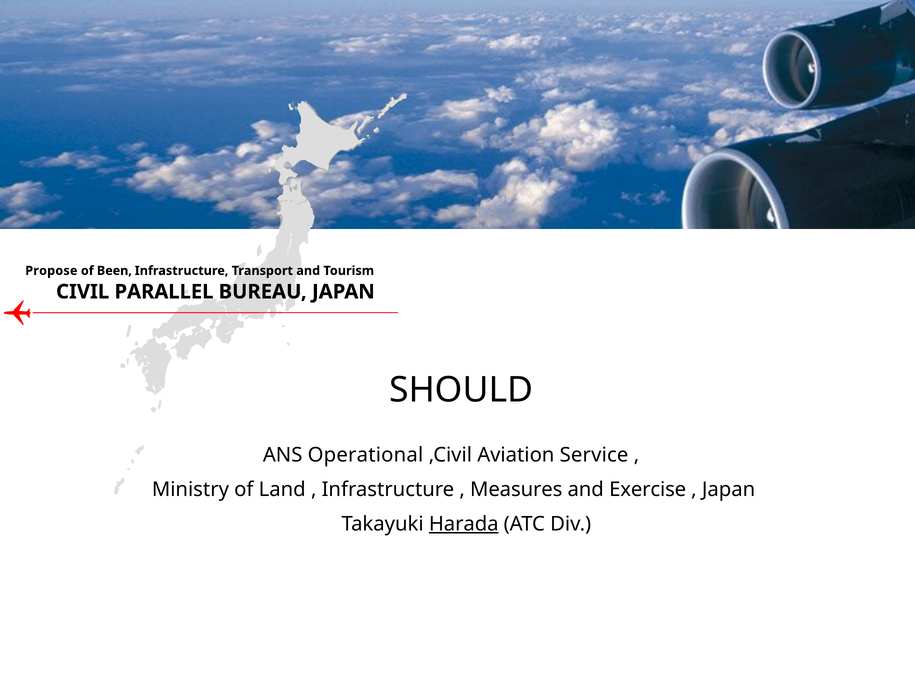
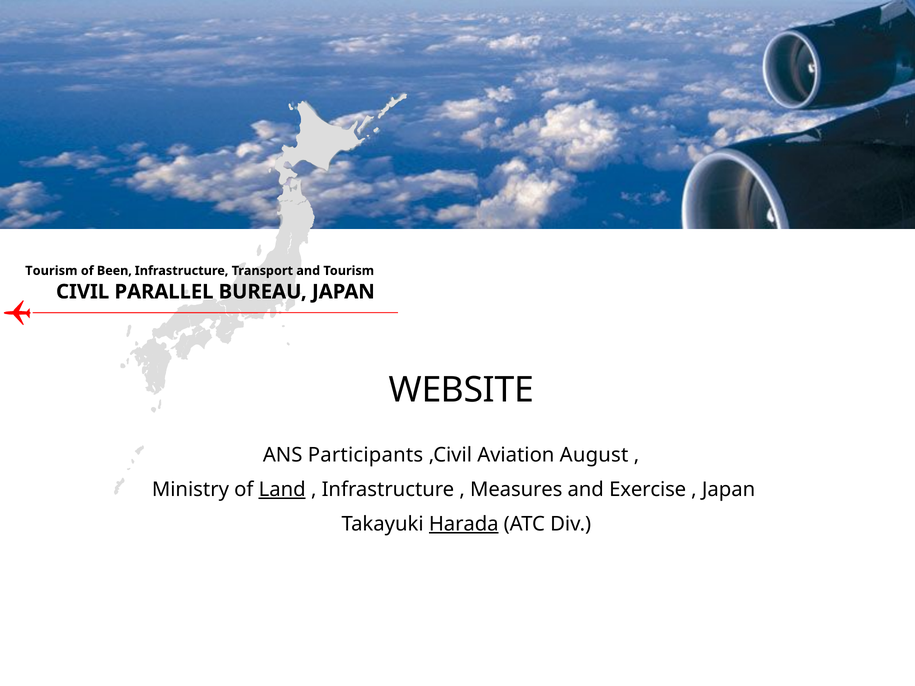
Propose: Propose -> Tourism (51, 271)
SHOULD: SHOULD -> WEBSITE (461, 390)
Operational: Operational -> Participants (365, 455)
Service: Service -> August (594, 455)
Land underline: none -> present (282, 490)
